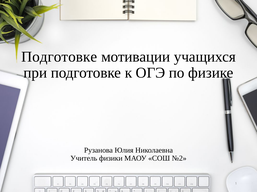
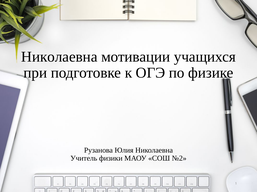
Подготовке: Подготовке -> Николаевна (59, 57)
